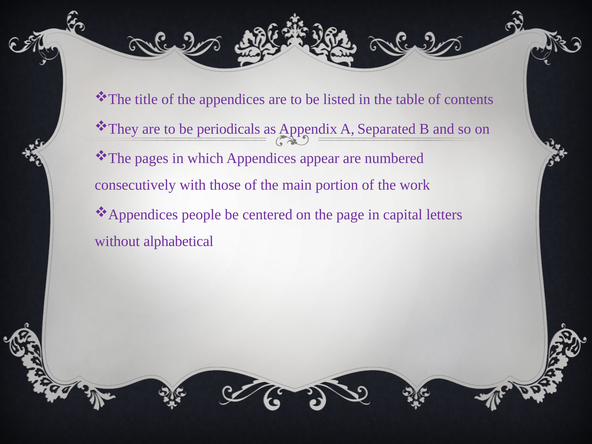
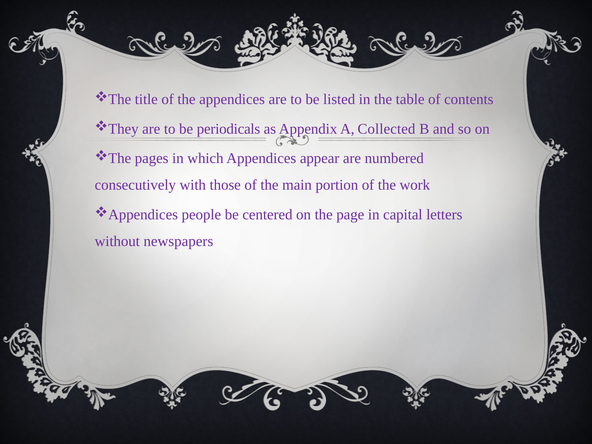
Separated: Separated -> Collected (386, 129)
alphabetical: alphabetical -> newspapers (178, 241)
